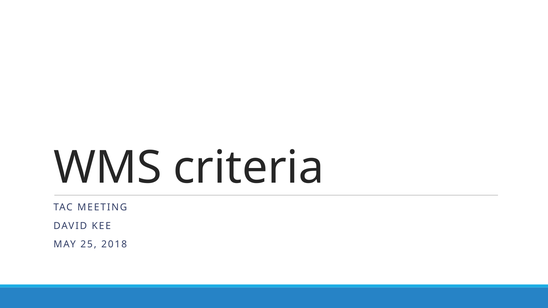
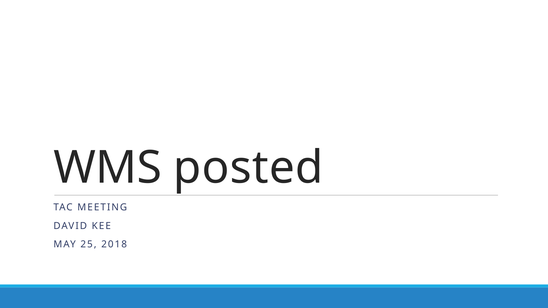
criteria: criteria -> posted (248, 168)
